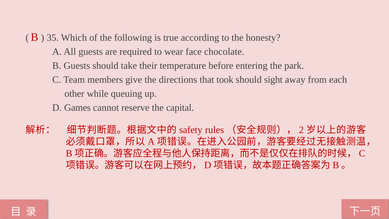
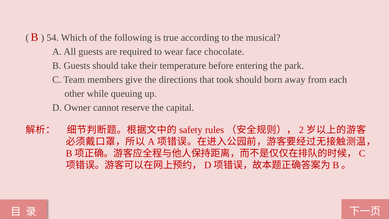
35: 35 -> 54 (53, 38)
honesty: honesty -> musical (263, 38)
sight: sight -> born (273, 80)
Games: Games -> Owner (77, 108)
